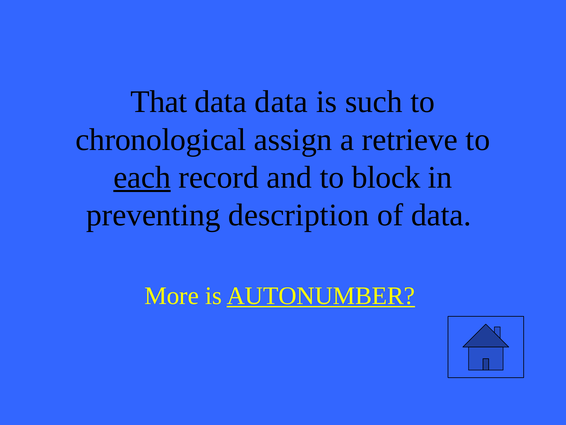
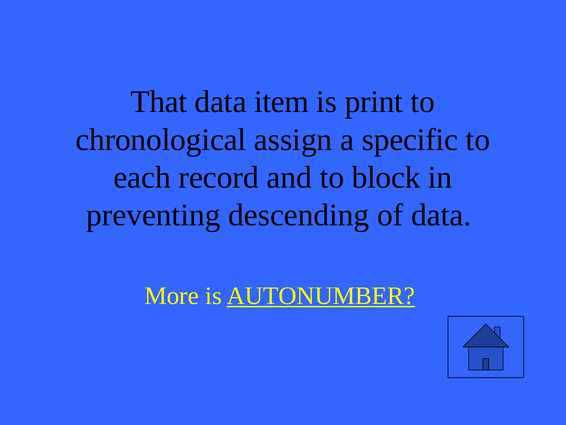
data data: data -> item (282, 102)
such: such -> print (374, 102)
retrieve: retrieve -> specific (410, 139)
each underline: present -> none (142, 177)
description: description -> descending (299, 215)
